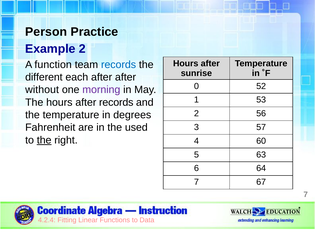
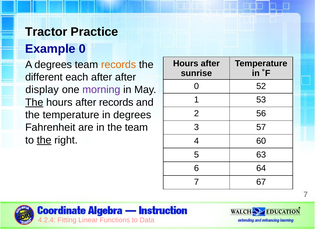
Person: Person -> Tractor (46, 32)
Example 2: 2 -> 0 (82, 49)
A function: function -> degrees (53, 65)
records colour: blue -> orange (119, 65)
without: without -> display (42, 90)
The underline: none -> present (34, 102)
the used: used -> team (136, 128)
